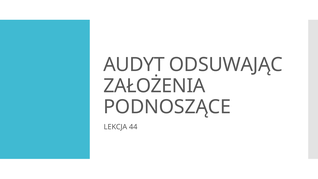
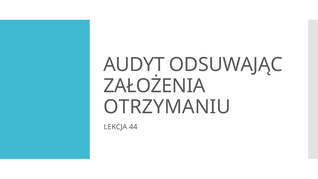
PODNOSZĄCE: PODNOSZĄCE -> OTRZYMANIU (167, 107)
